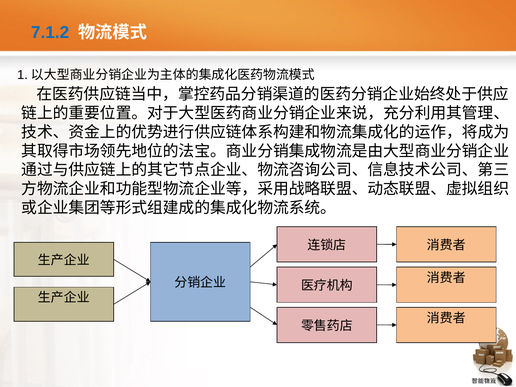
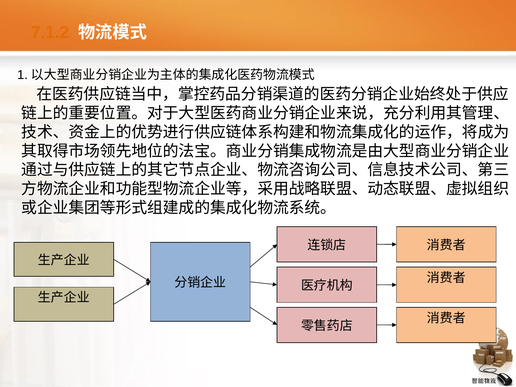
7.1.2 colour: blue -> orange (50, 33)
